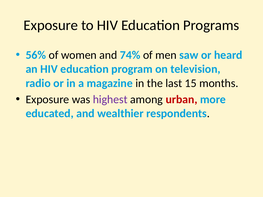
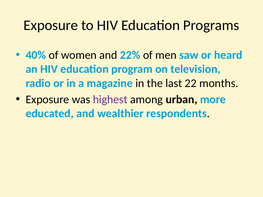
56%: 56% -> 40% (36, 55)
74%: 74% -> 22% (130, 55)
15: 15 -> 22 (191, 83)
urban colour: red -> black (182, 100)
